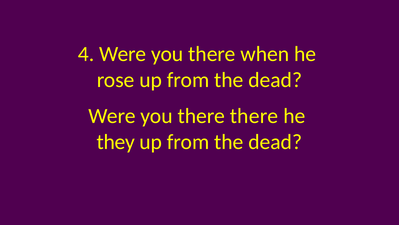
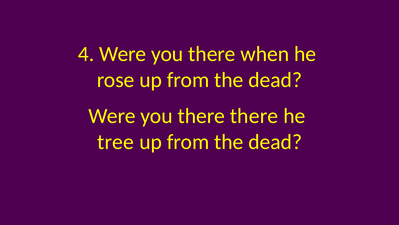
they: they -> tree (116, 142)
